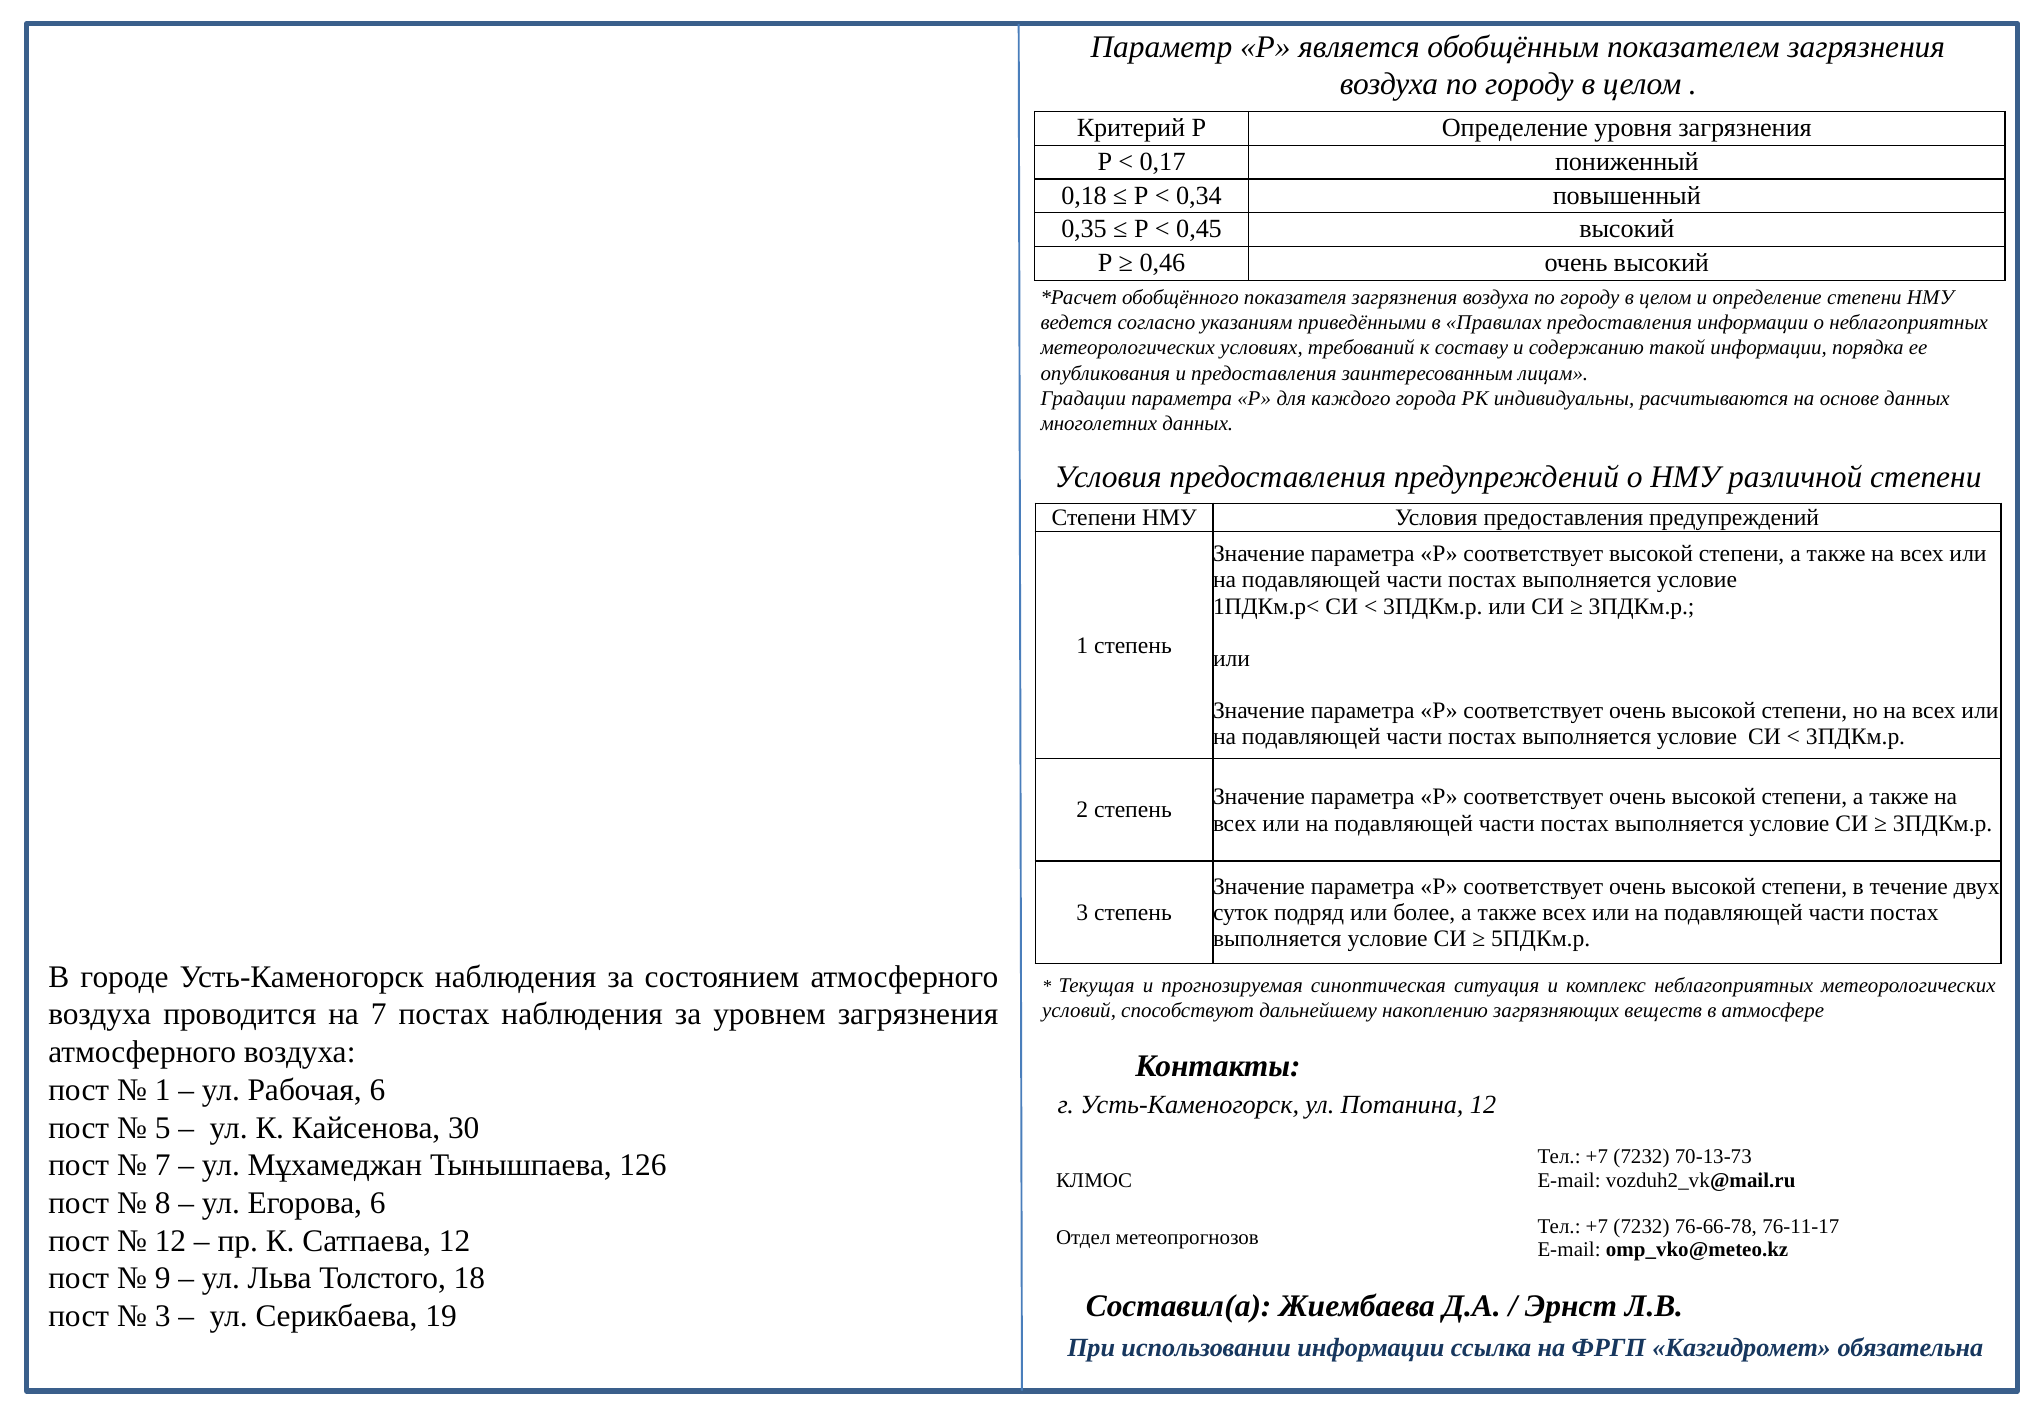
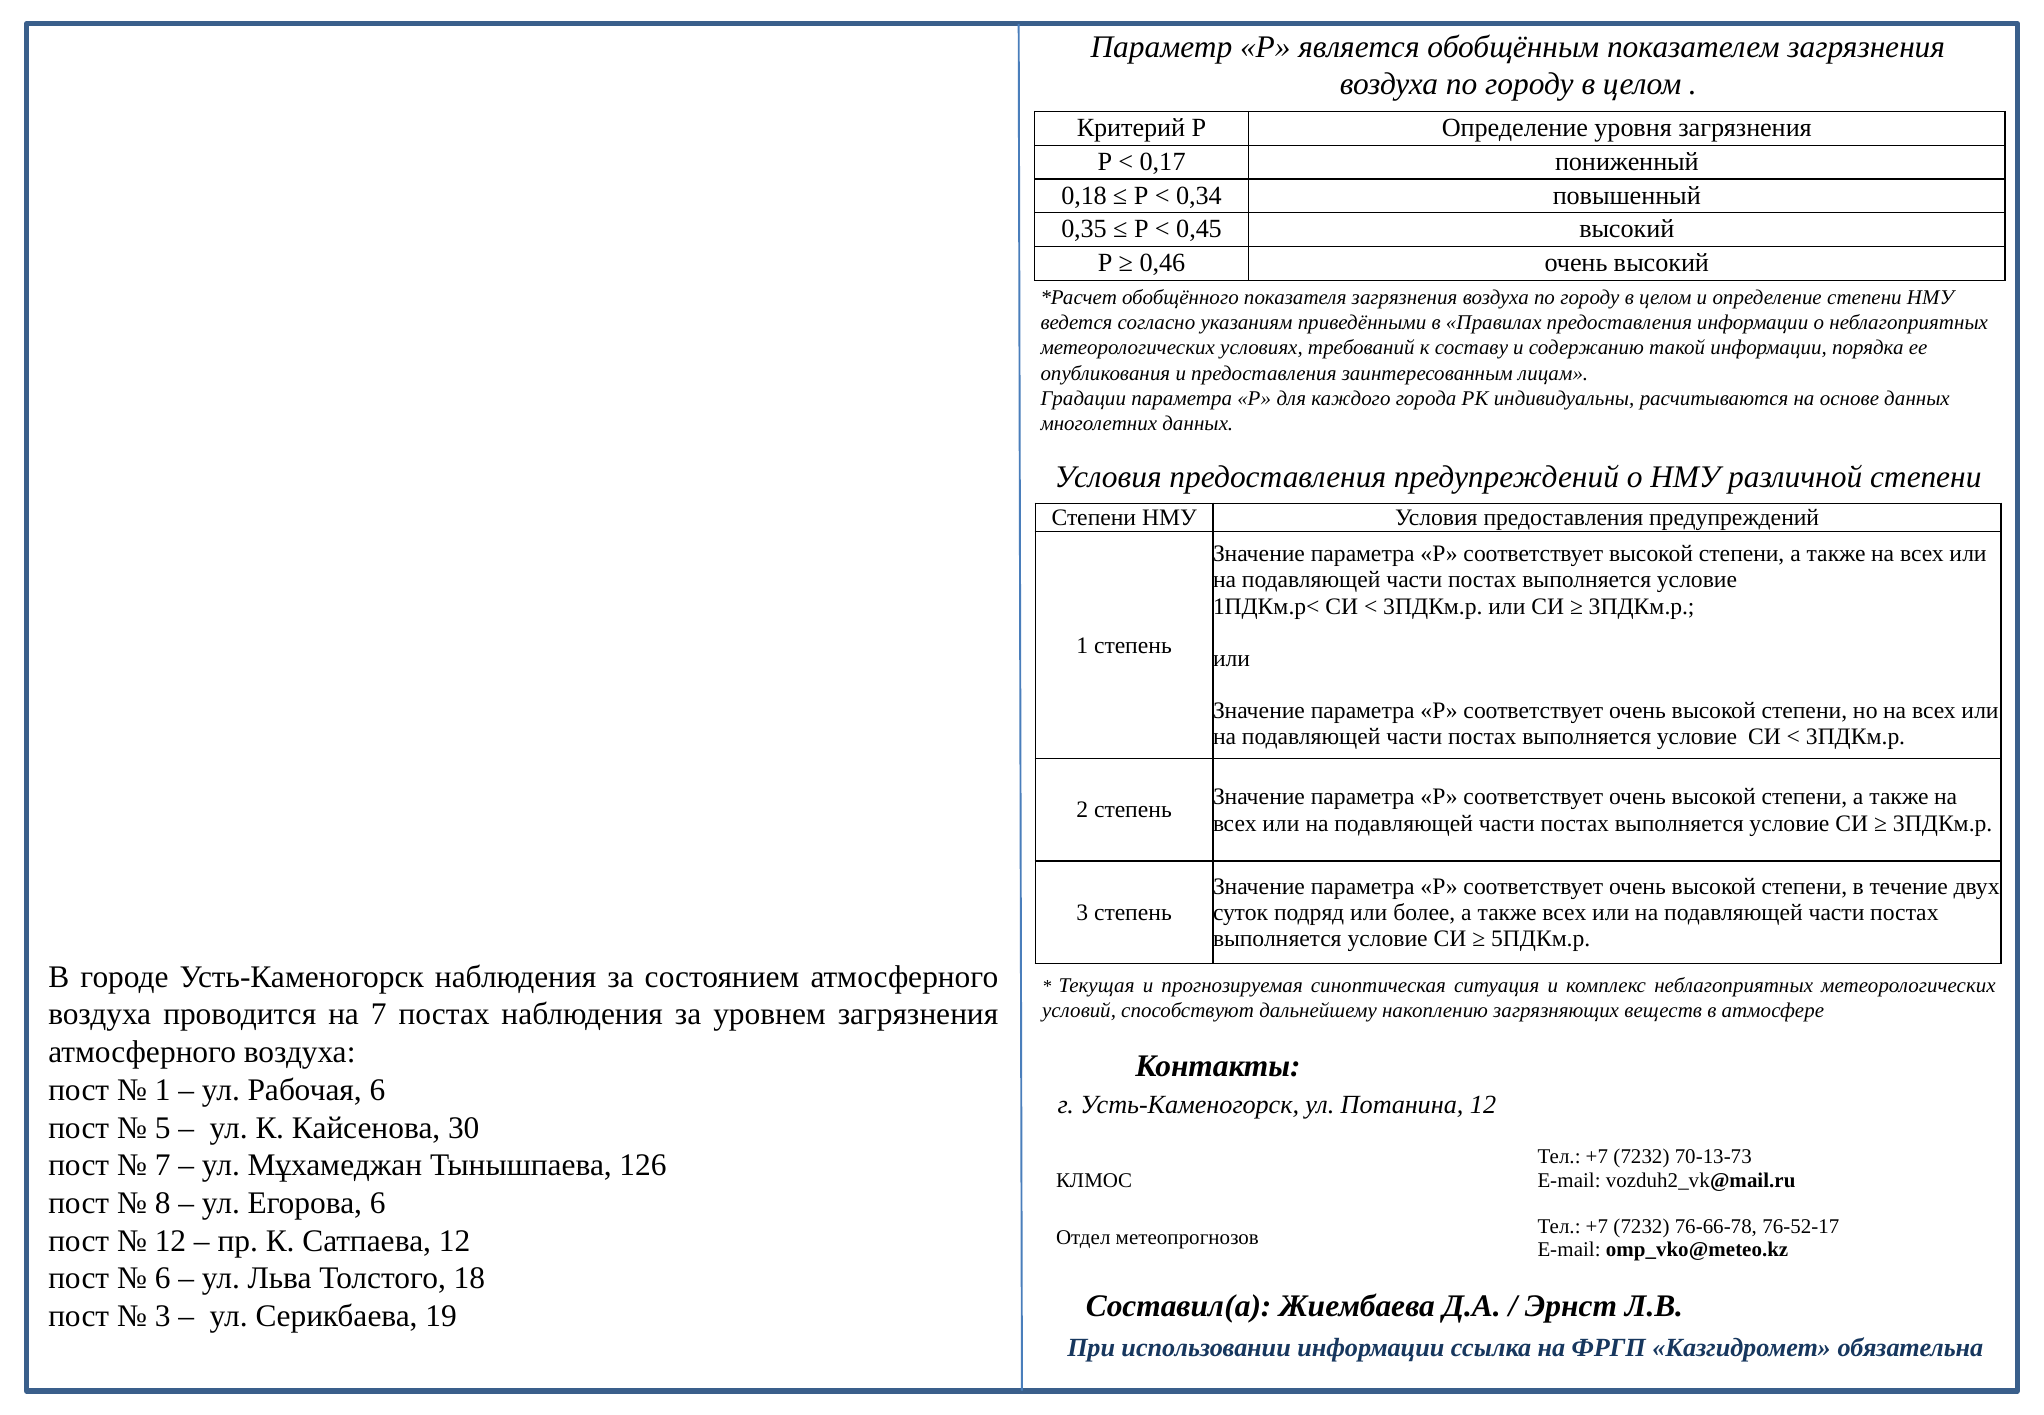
76-11-17: 76-11-17 -> 76-52-17 (1801, 1226)
9: 9 -> 6 (163, 1279)
